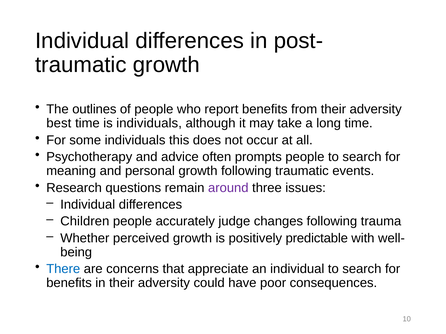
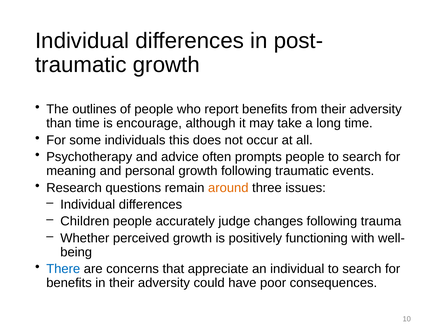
best: best -> than (59, 124)
is individuals: individuals -> encourage (149, 124)
around colour: purple -> orange (228, 188)
predictable: predictable -> functioning (317, 239)
